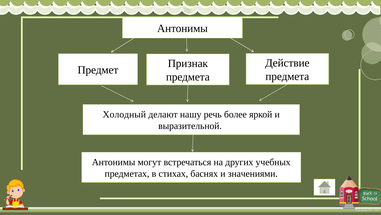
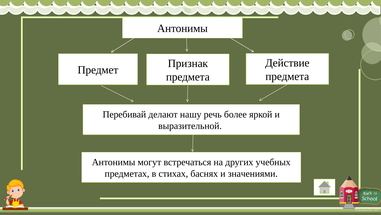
Холодный: Холодный -> Перебивай (124, 114)
